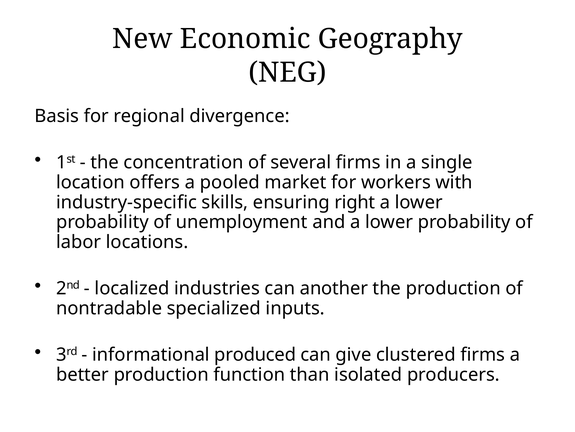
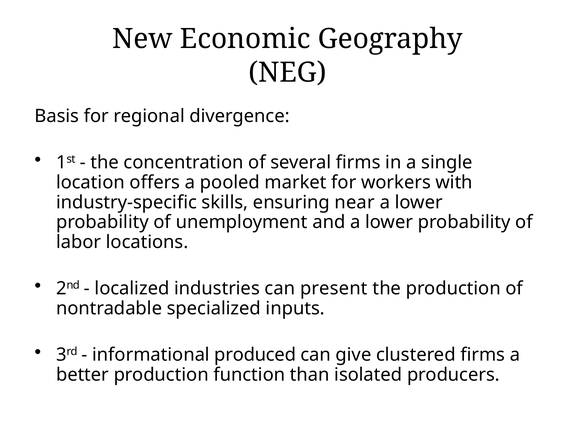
right: right -> near (355, 202)
another: another -> present (334, 288)
